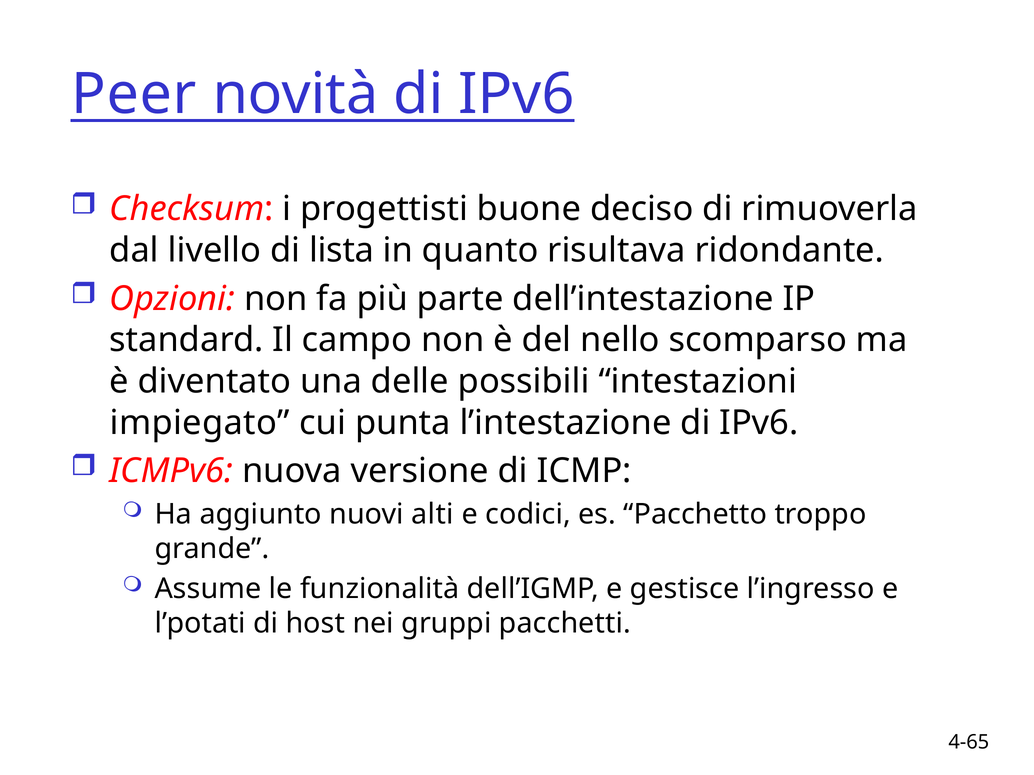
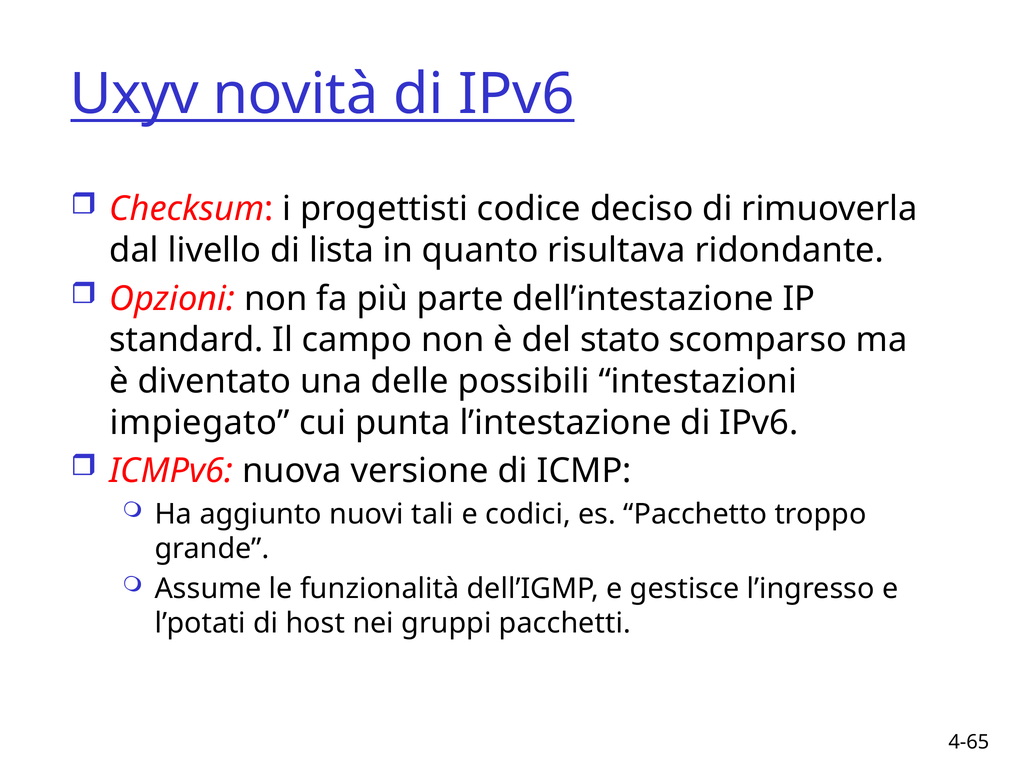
Peer: Peer -> Uxyv (134, 94)
buone: buone -> codice (529, 209)
nello: nello -> stato (620, 340)
alti: alti -> tali (433, 514)
